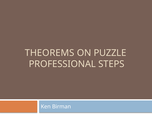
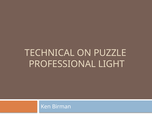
THEOREMS: THEOREMS -> TECHNICAL (50, 53)
STEPS: STEPS -> LIGHT (111, 64)
